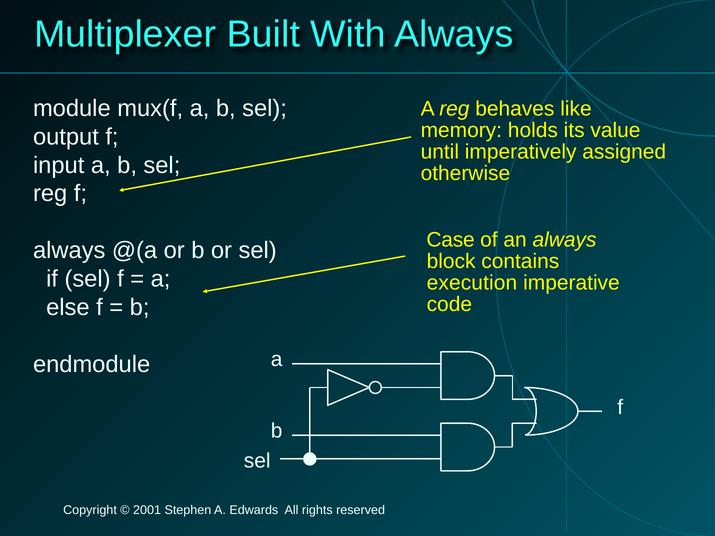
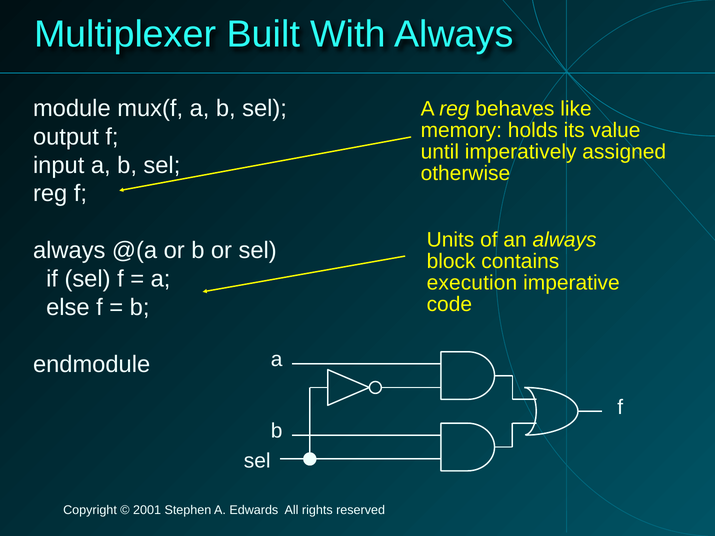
Case: Case -> Units (450, 240)
